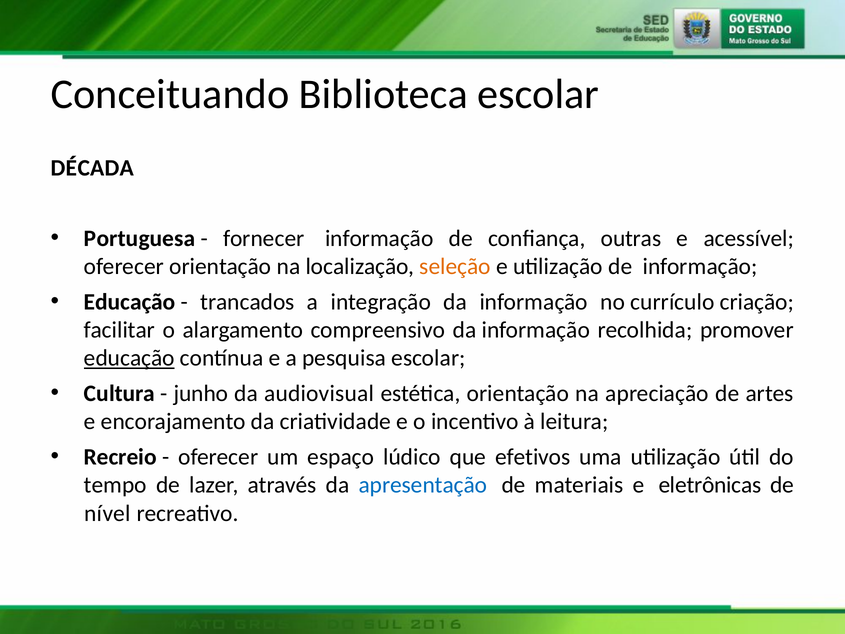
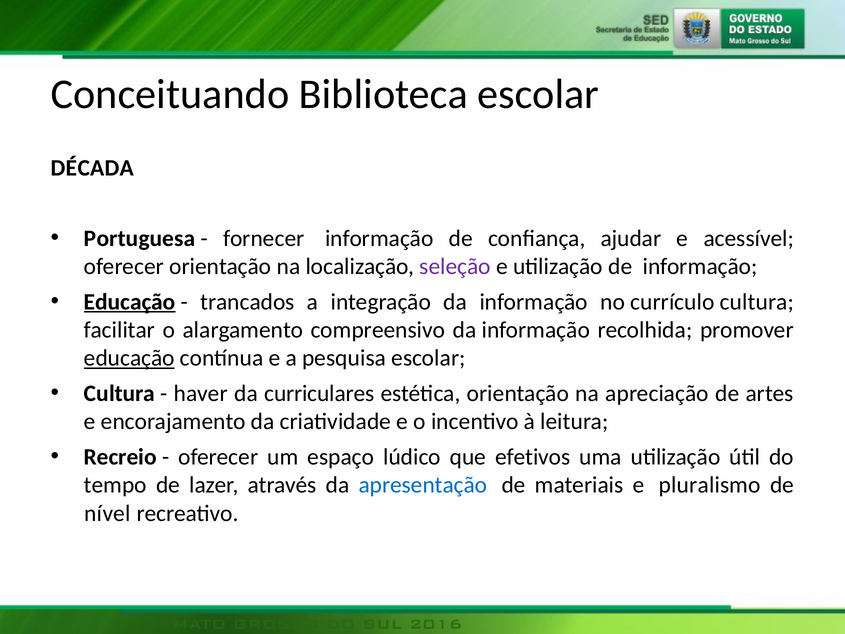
outras: outras -> ajudar (631, 238)
seleção colour: orange -> purple (455, 266)
Educação underline: none -> present (130, 302)
currículo criação: criação -> cultura (757, 302)
junho: junho -> haver (201, 393)
audiovisual: audiovisual -> curriculares (319, 393)
eletrônicas: eletrônicas -> pluralismo (710, 485)
